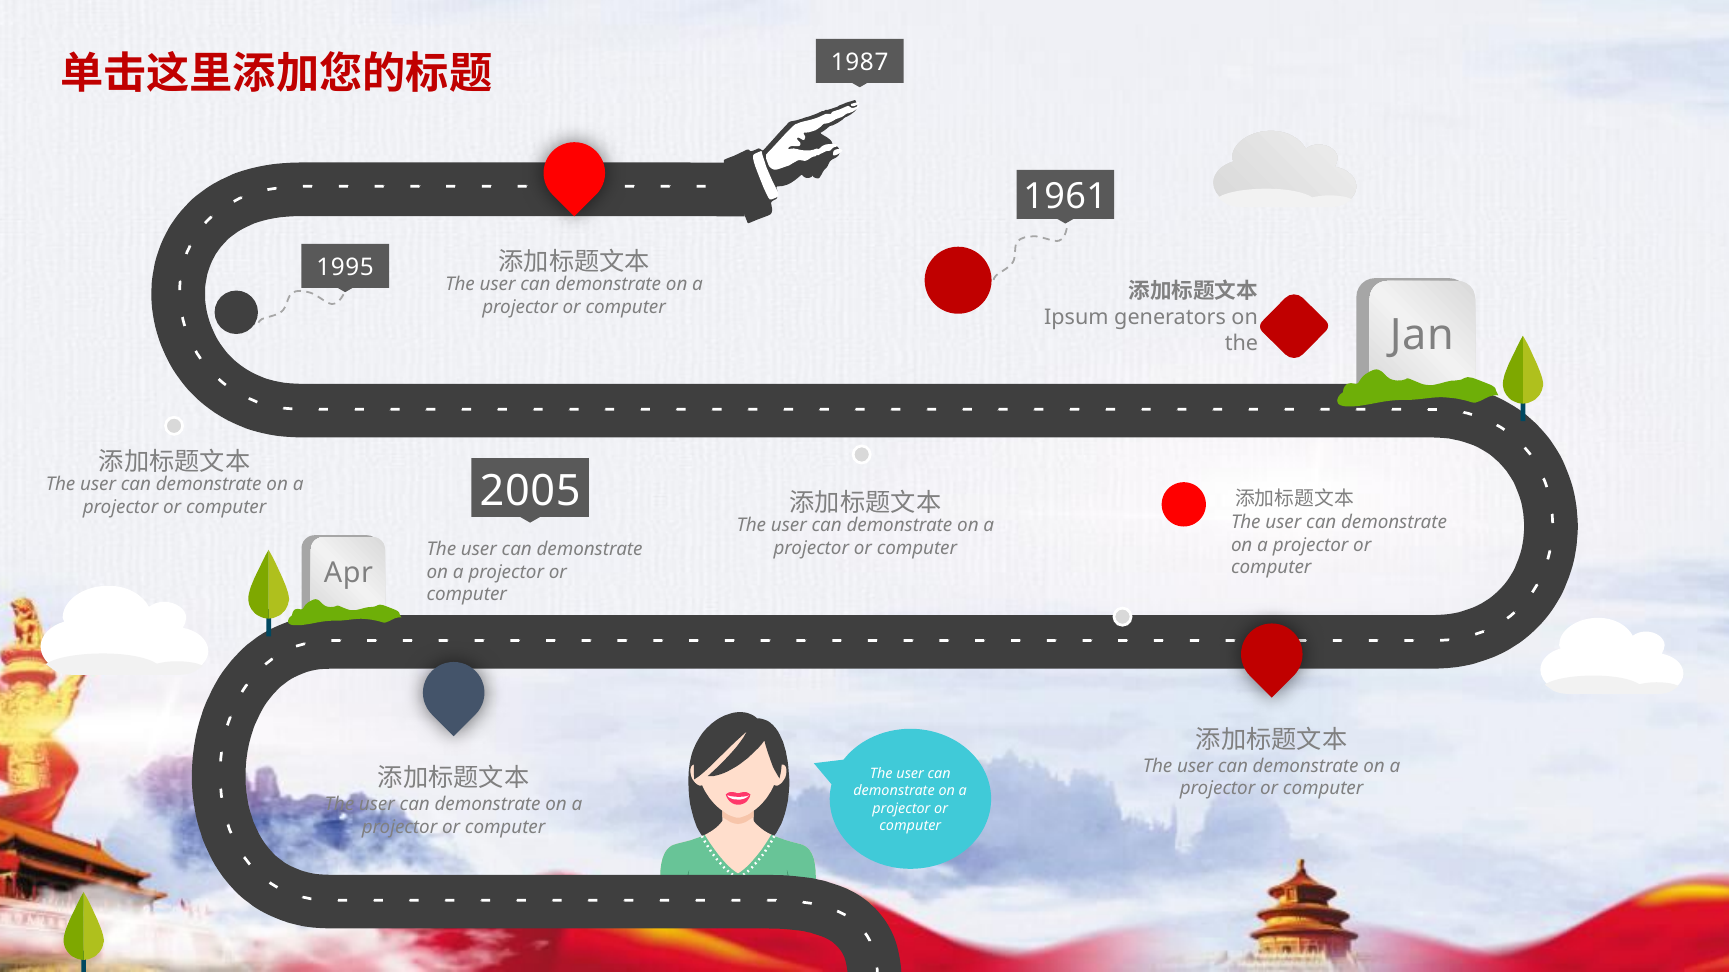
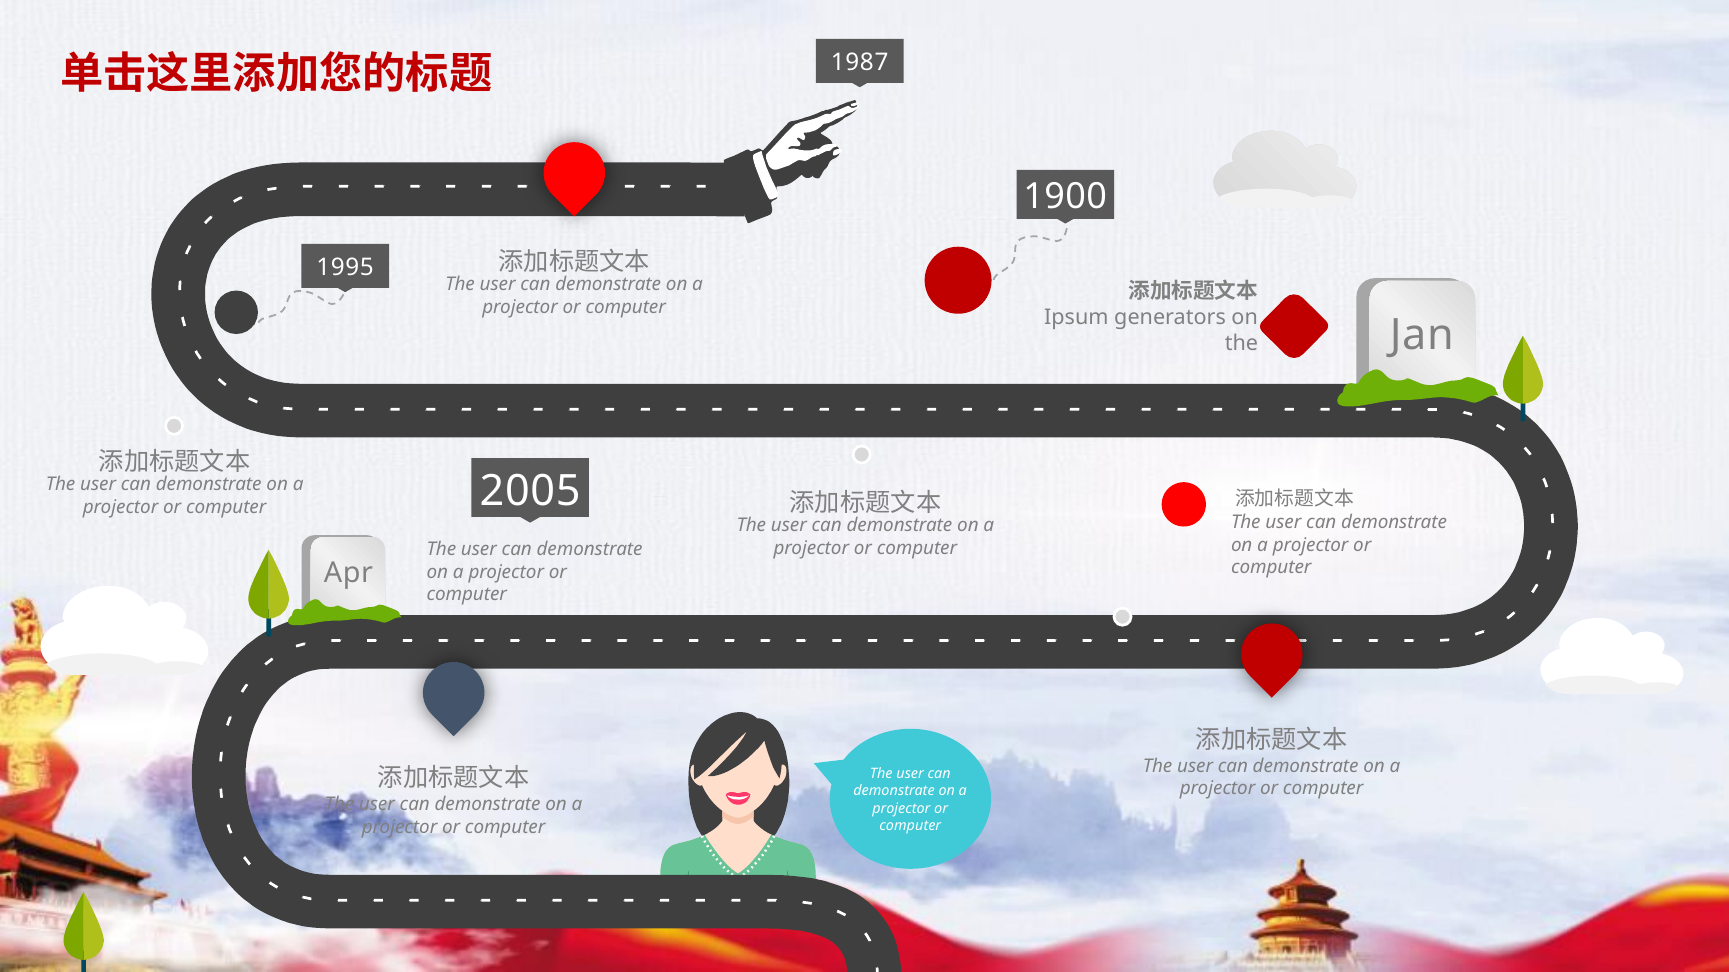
1961: 1961 -> 1900 (1065, 197)
